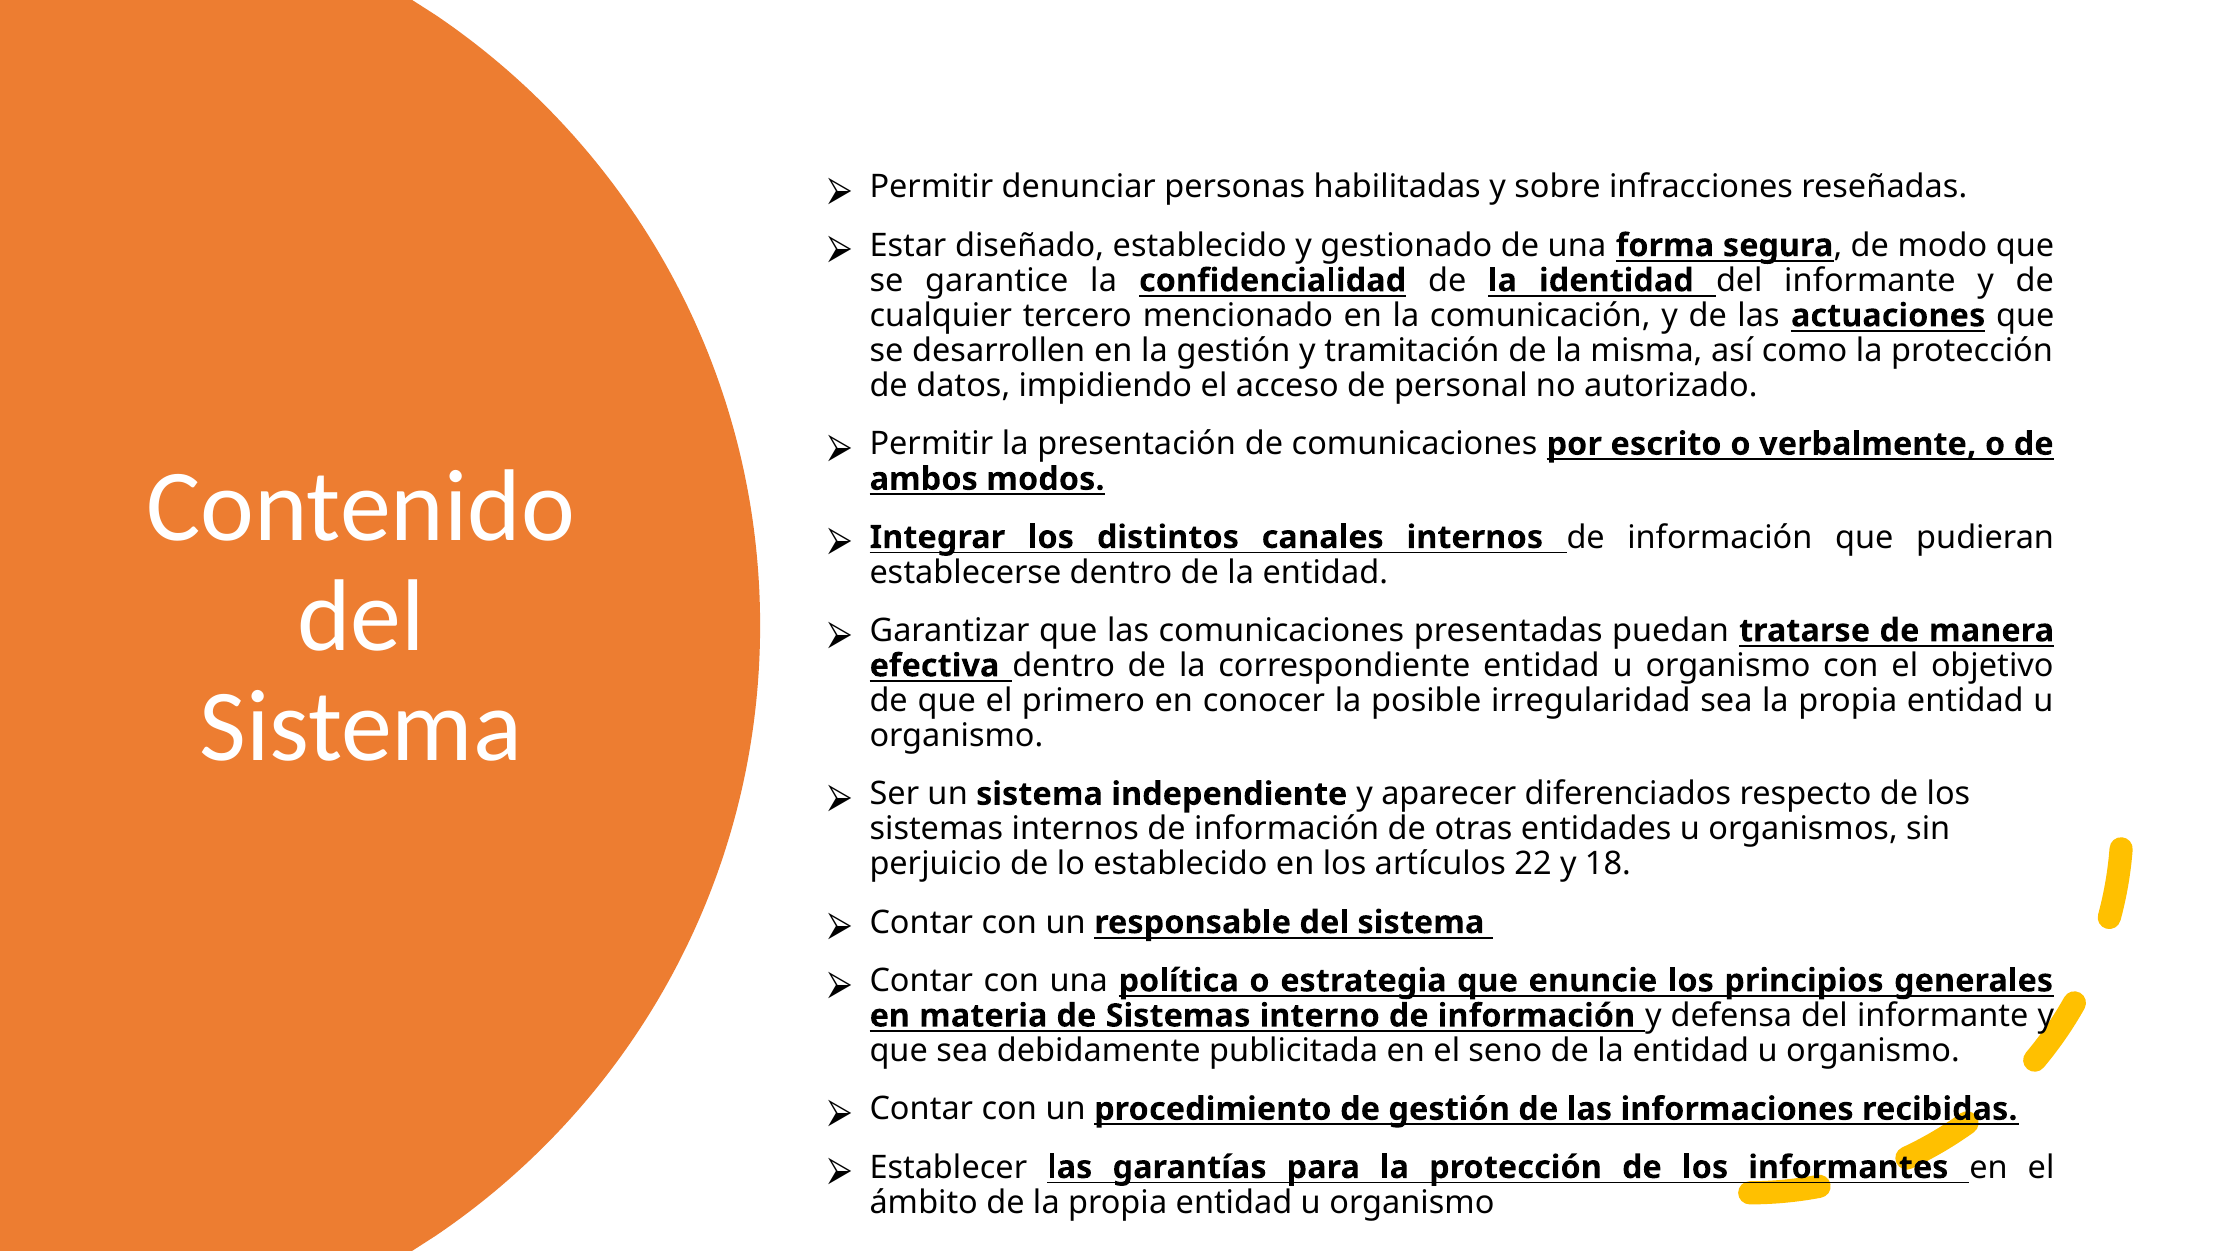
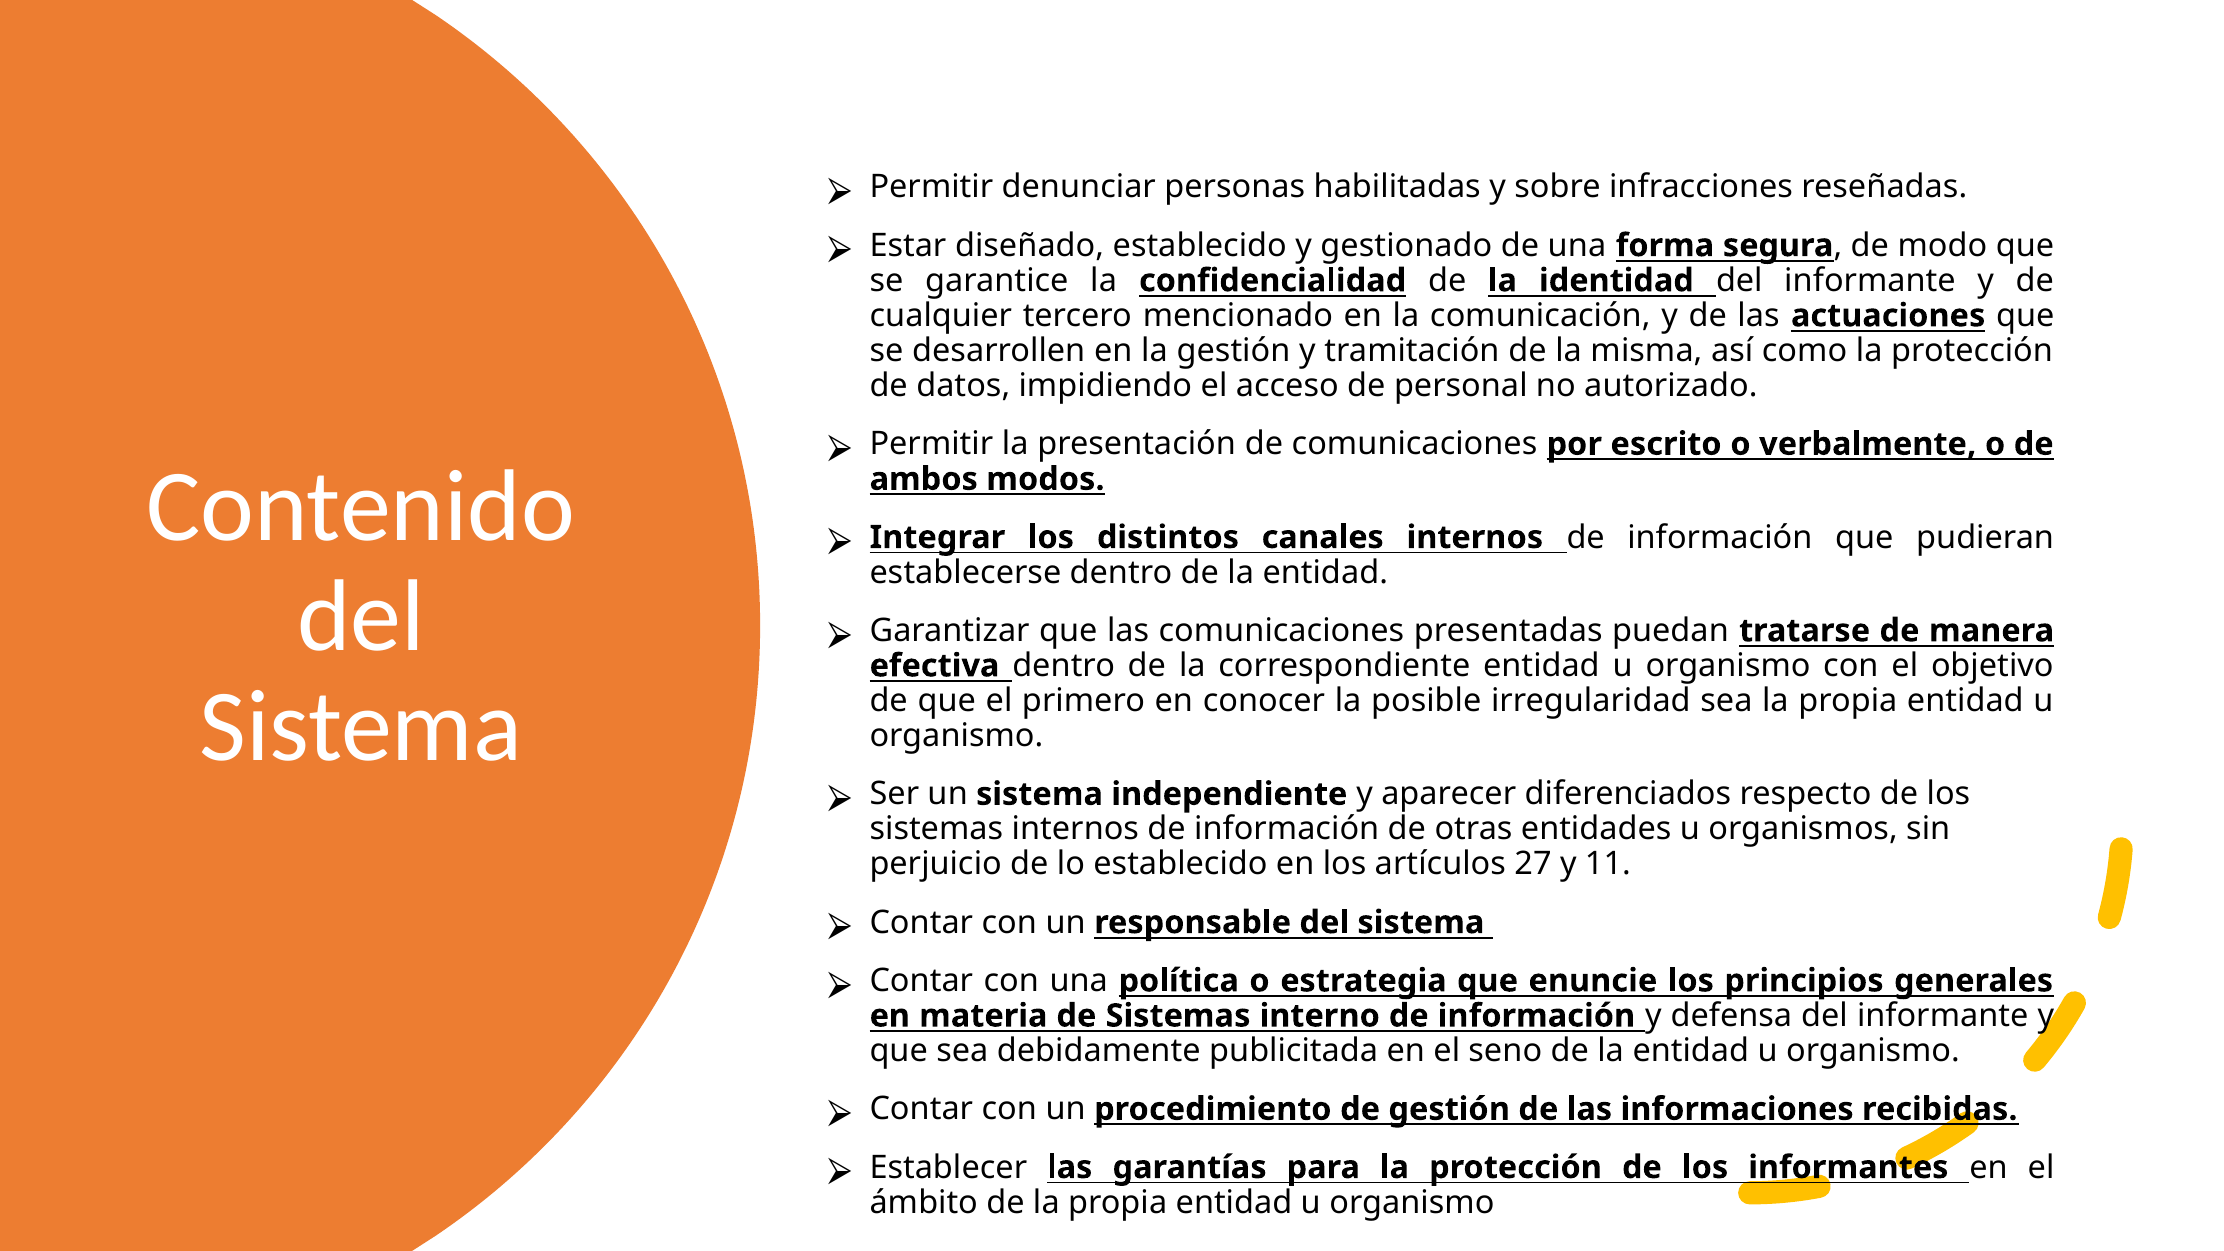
22: 22 -> 27 (1533, 864)
18: 18 -> 11 (1608, 864)
